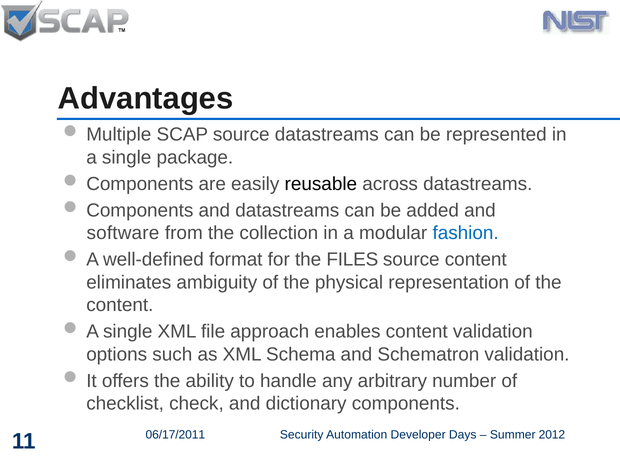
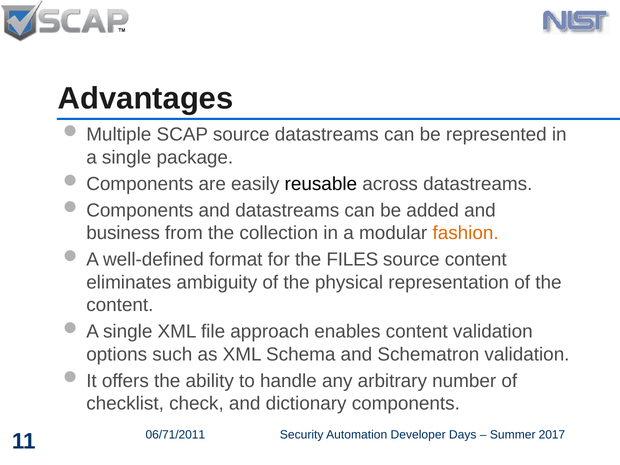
software: software -> business (123, 233)
fashion colour: blue -> orange (466, 233)
06/17/2011: 06/17/2011 -> 06/71/2011 (175, 435)
2012: 2012 -> 2017 (552, 435)
